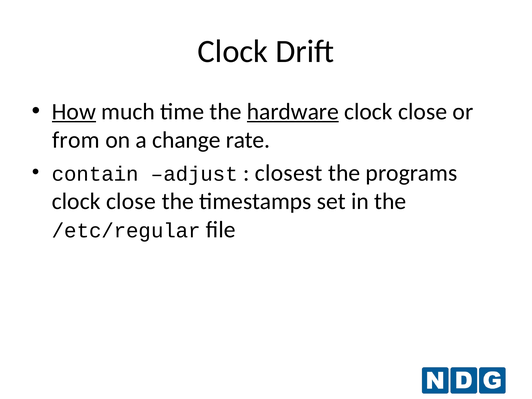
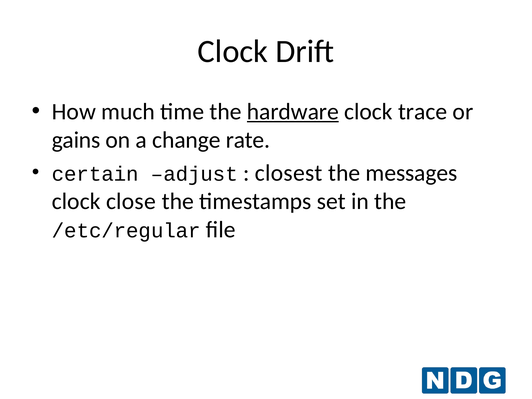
How underline: present -> none (74, 112)
close: close -> trace (423, 112)
from: from -> gains (76, 140)
contain: contain -> certain (95, 174)
programs: programs -> messages (412, 173)
